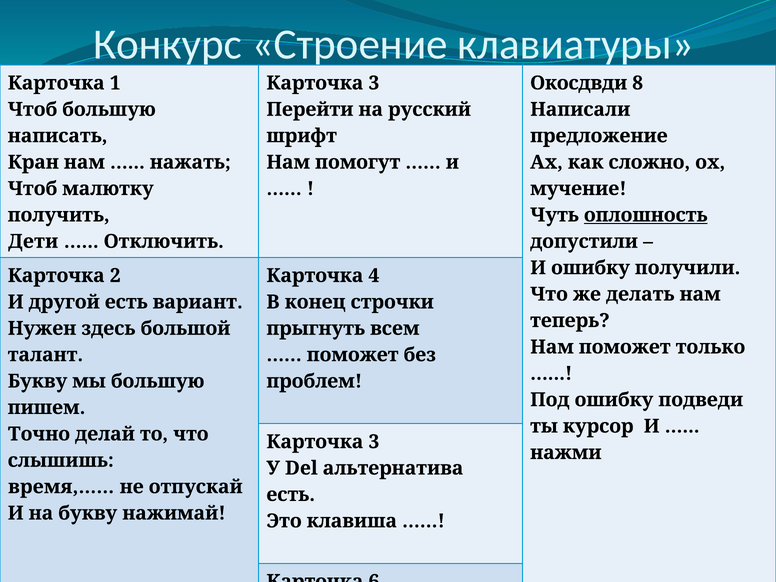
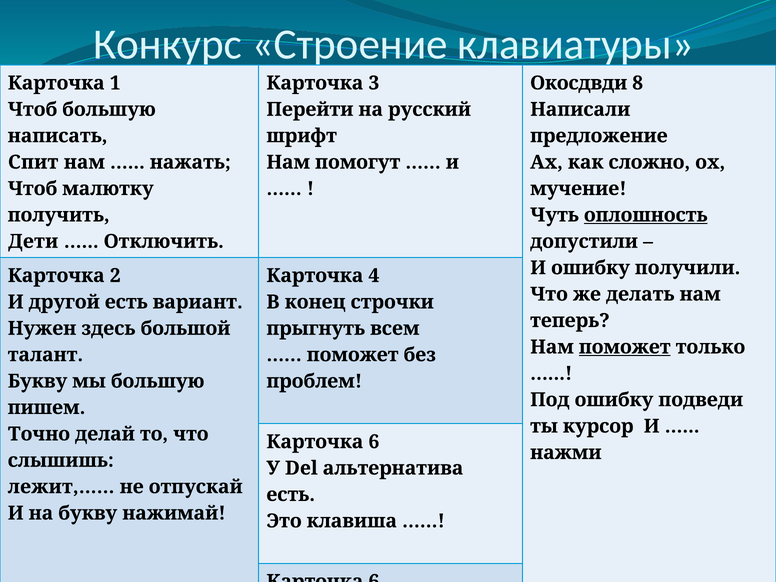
Кран: Кран -> Спит (33, 162)
поможет underline: none -> present (625, 347)
3: 3 -> 6 (374, 442)
время,……: время,…… -> лежит,…… (61, 487)
